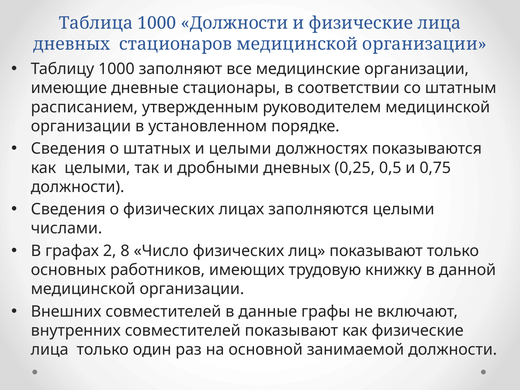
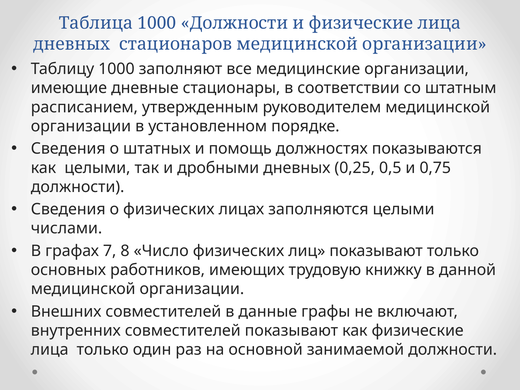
и целыми: целыми -> помощь (240, 149)
2: 2 -> 7 (110, 251)
